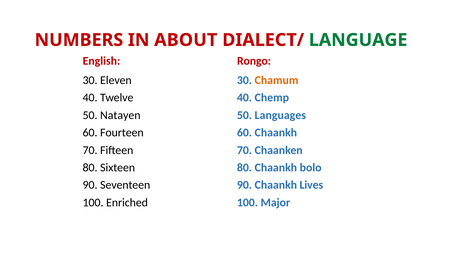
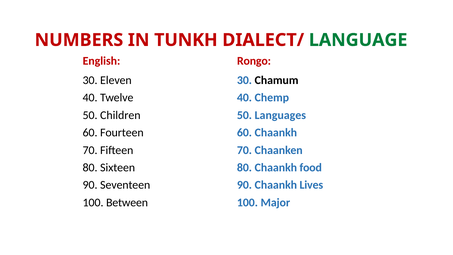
ABOUT: ABOUT -> TUNKH (186, 40)
Chamum colour: orange -> black (277, 80)
Natayen: Natayen -> Children (120, 115)
bolo: bolo -> food (311, 167)
Enriched: Enriched -> Between (127, 202)
